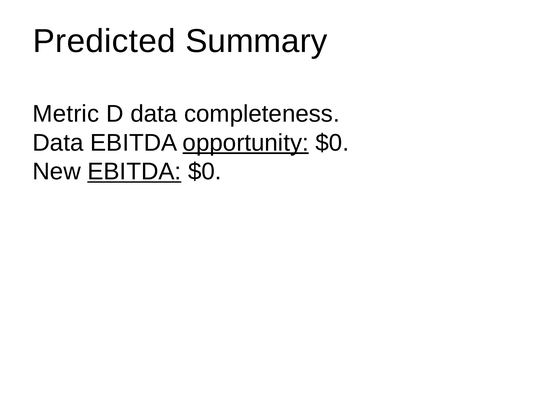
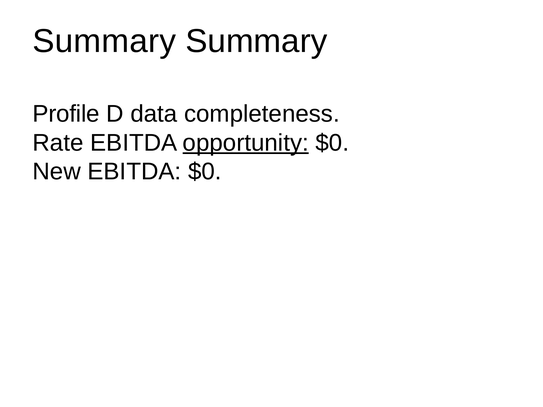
Predicted: Predicted -> Summary (104, 41)
Metric: Metric -> Profile (66, 114)
Data: Data -> Rate (58, 143)
EBITDA underline: present -> none (134, 172)
